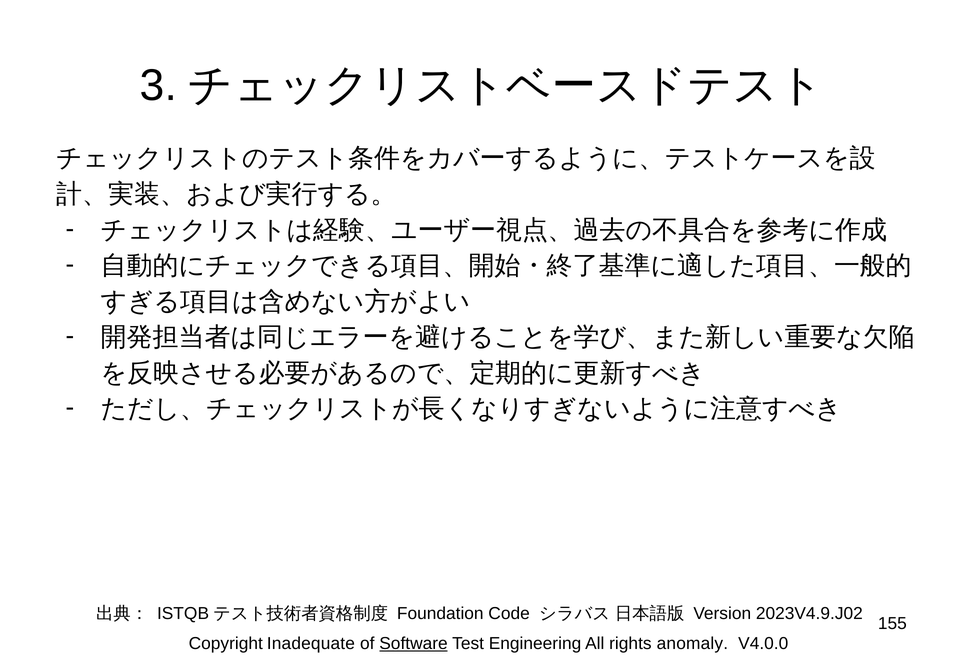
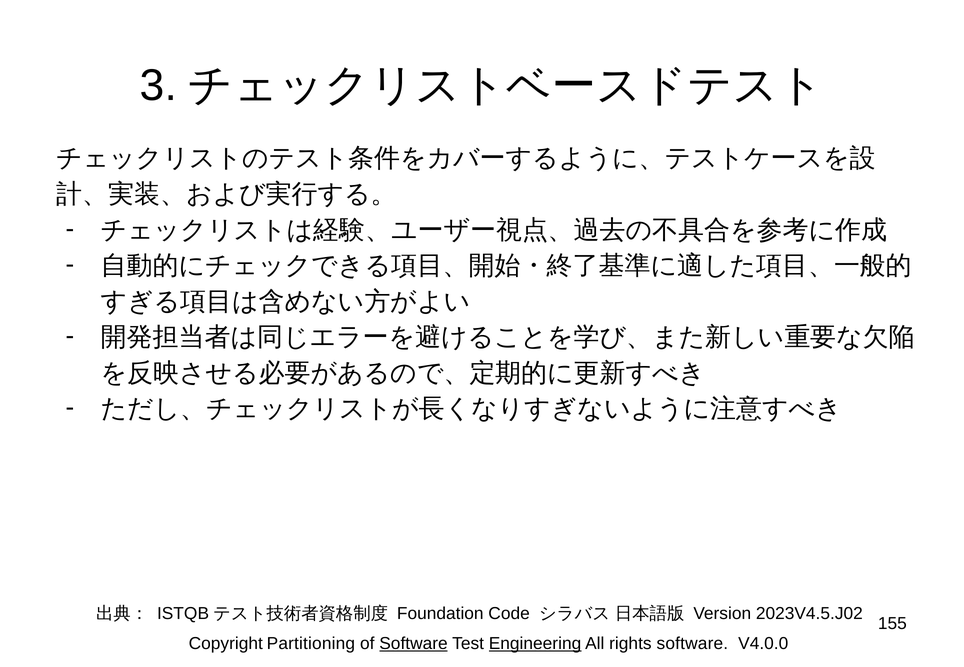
2023V4.9.J02: 2023V4.9.J02 -> 2023V4.5.J02 (809, 614)
Inadequate: Inadequate -> Partitioning (311, 644)
Engineering underline: none -> present (535, 644)
rights anomaly: anomaly -> software (692, 644)
